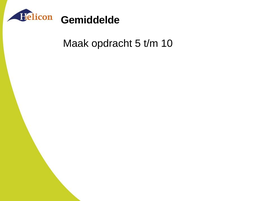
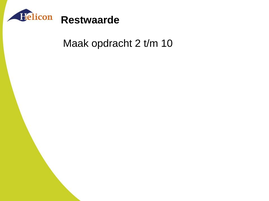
Gemiddelde: Gemiddelde -> Restwaarde (90, 20)
5: 5 -> 2 (138, 44)
